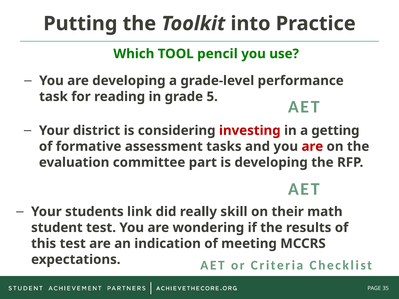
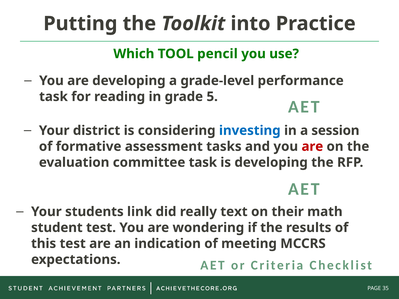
investing colour: red -> blue (250, 131)
getting: getting -> session (335, 131)
committee part: part -> task (203, 163)
skill: skill -> text (234, 212)
